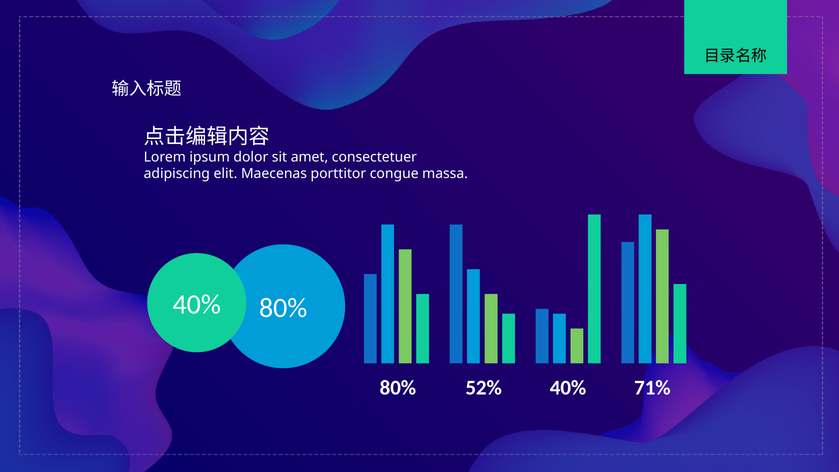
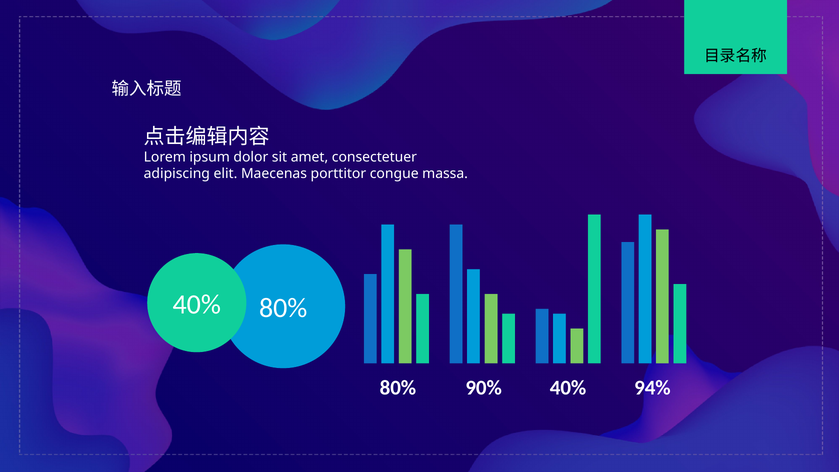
52%: 52% -> 90% (484, 388)
71%: 71% -> 94% (652, 388)
